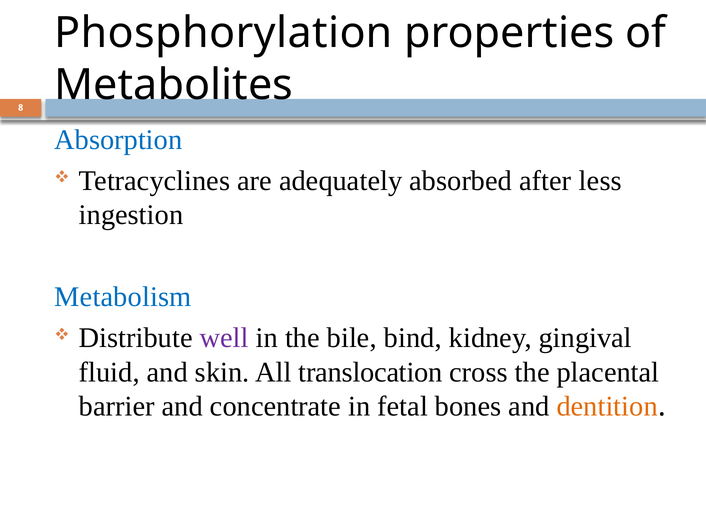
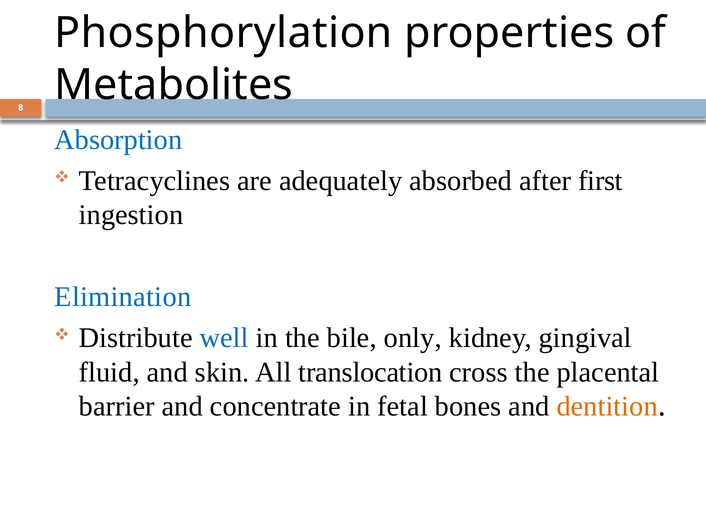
less: less -> first (601, 181)
Metabolism: Metabolism -> Elimination (123, 297)
well colour: purple -> blue (224, 338)
bind: bind -> only (413, 338)
